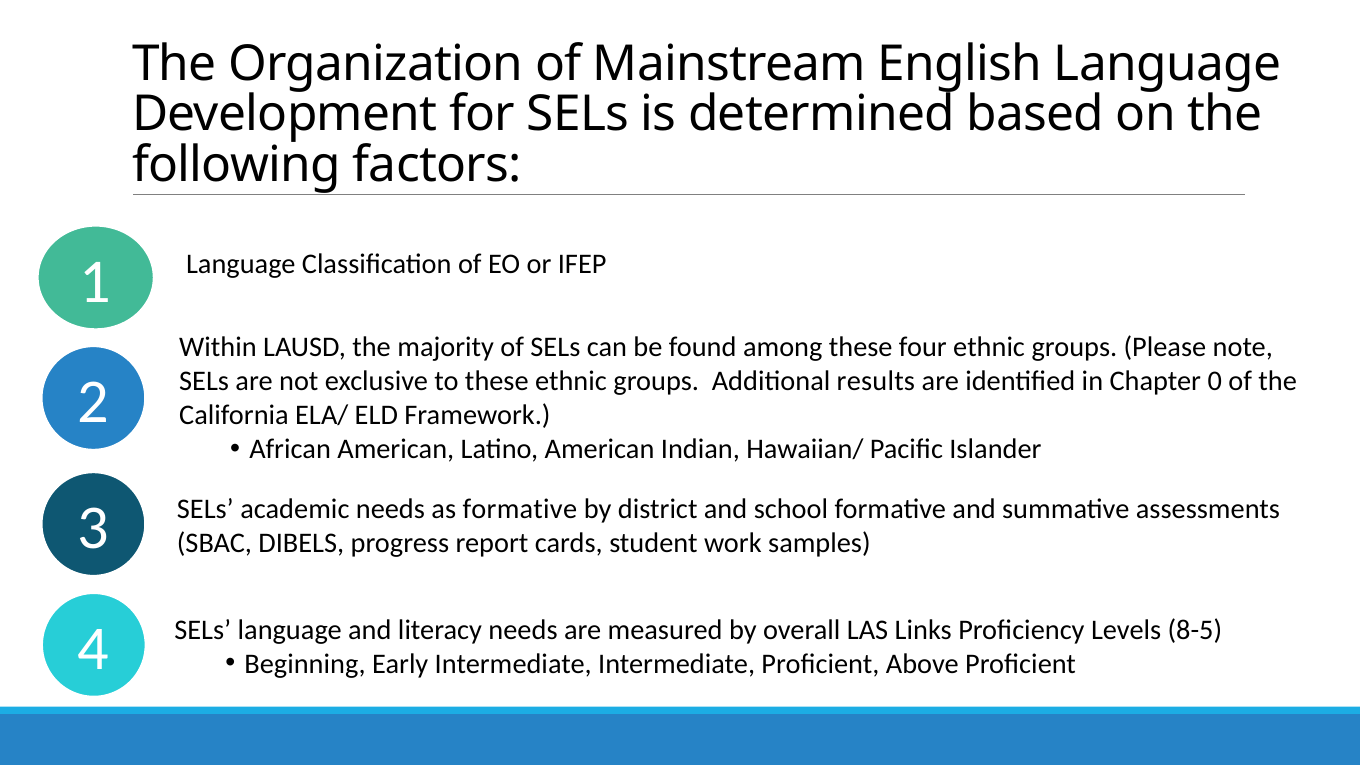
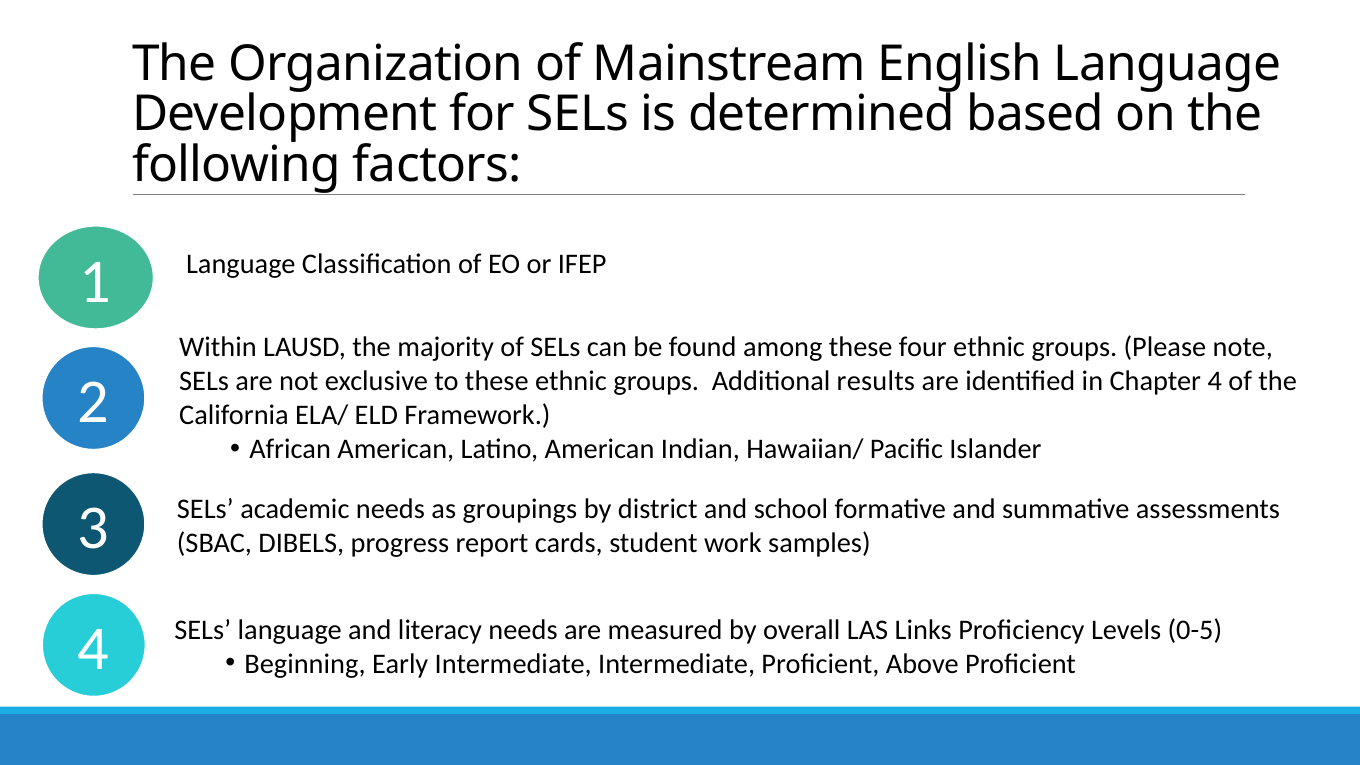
Chapter 0: 0 -> 4 (1215, 381)
as formative: formative -> groupings (520, 509)
8-5: 8-5 -> 0-5 (1195, 630)
